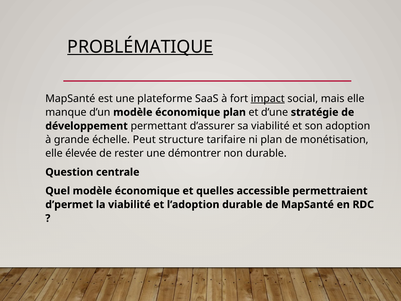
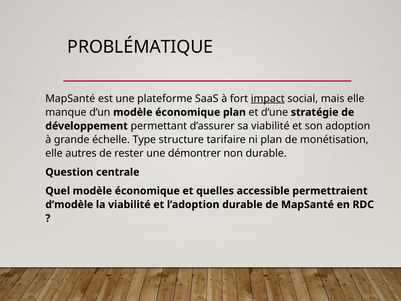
PROBLÉMATIQUE underline: present -> none (140, 47)
Peut: Peut -> Type (144, 140)
élevée: élevée -> autres (81, 153)
d’permet: d’permet -> d’modèle (69, 204)
